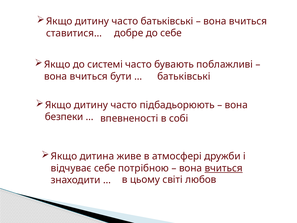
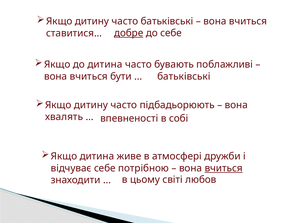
добре underline: none -> present (129, 33)
до системі: системі -> дитина (105, 64)
безпеки: безпеки -> хвалять (64, 117)
